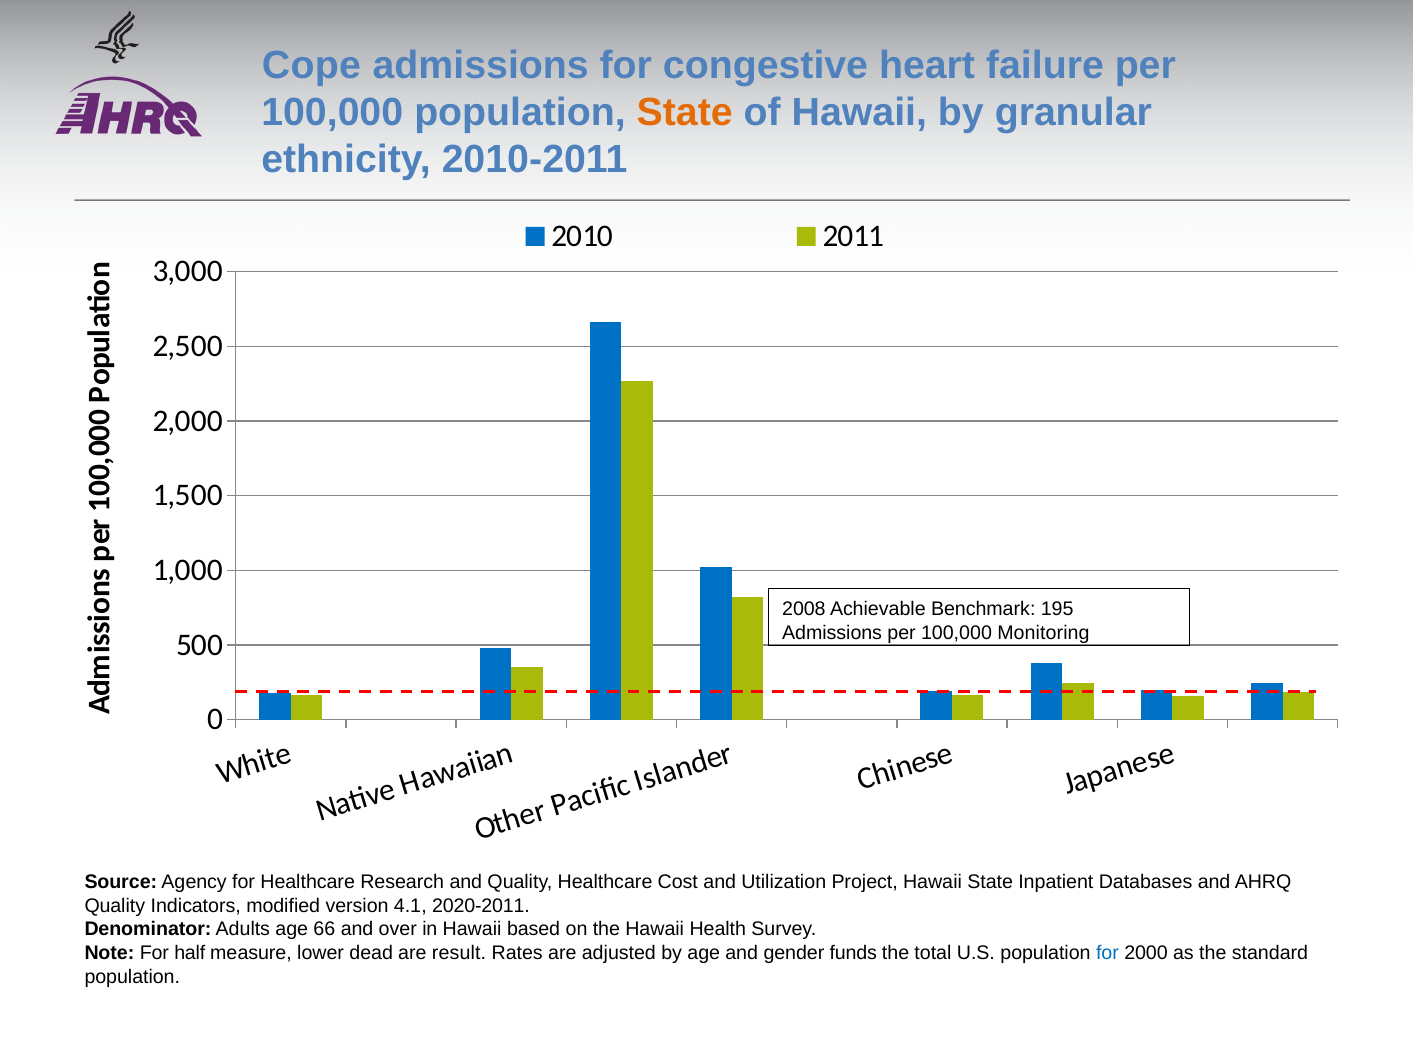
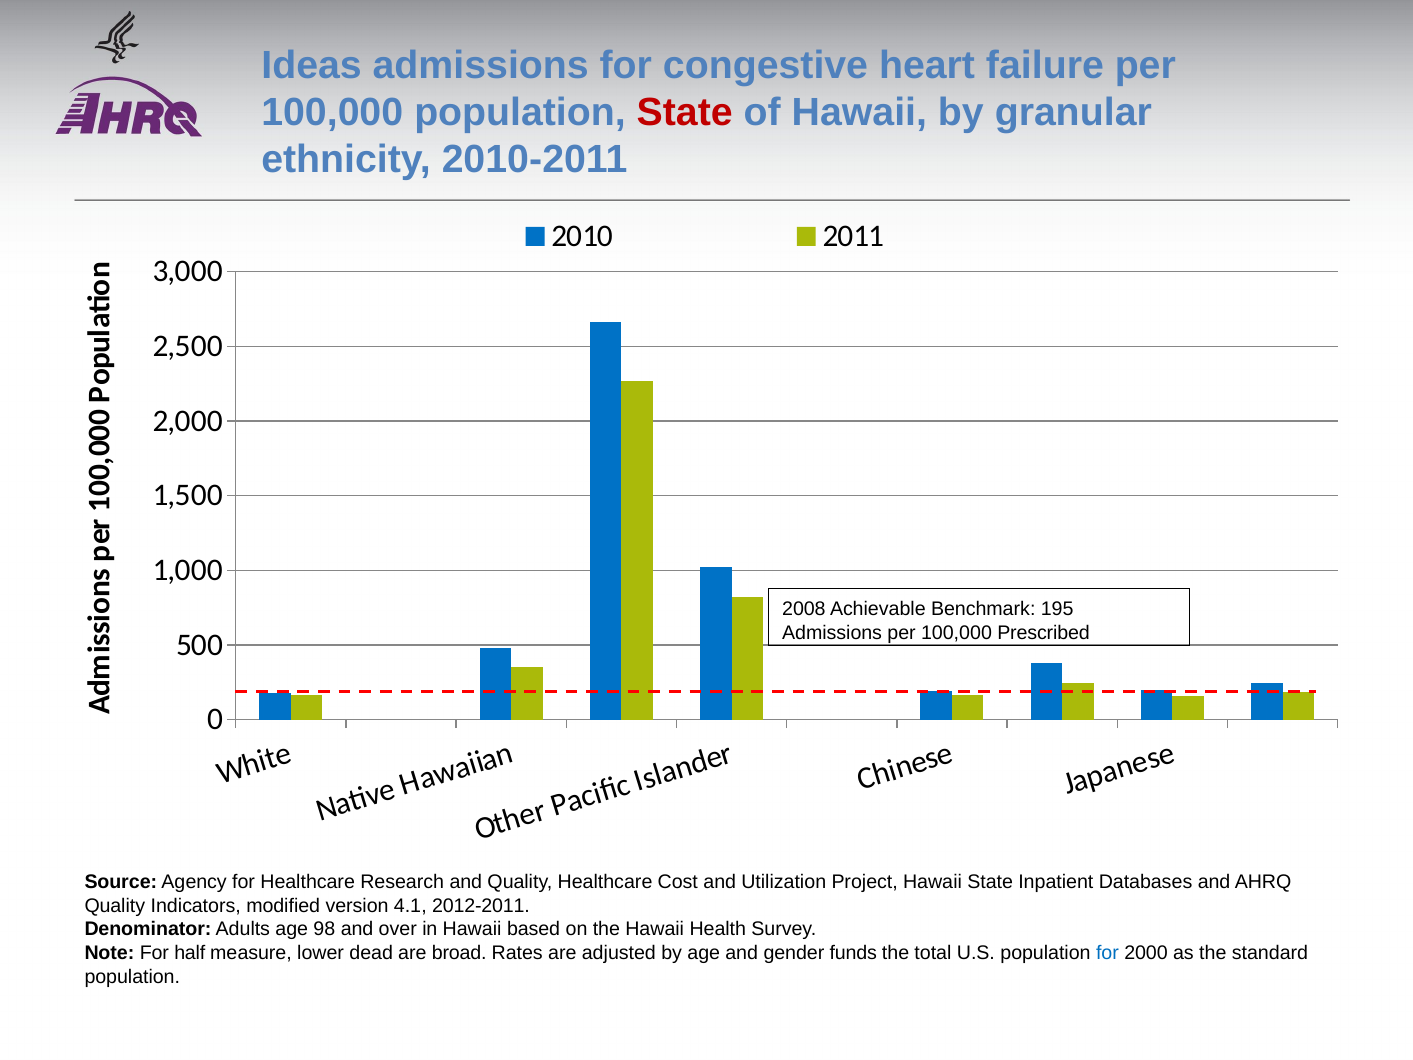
Cope: Cope -> Ideas (312, 65)
State colour: orange -> red (685, 112)
Monitoring: Monitoring -> Prescribed (1044, 632)
2020-2011: 2020-2011 -> 2012-2011 (481, 906)
66: 66 -> 98 (324, 929)
result: result -> broad (459, 953)
